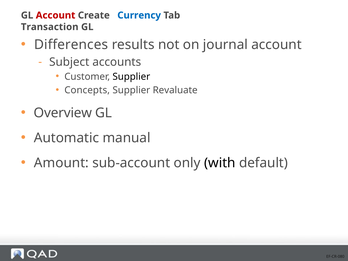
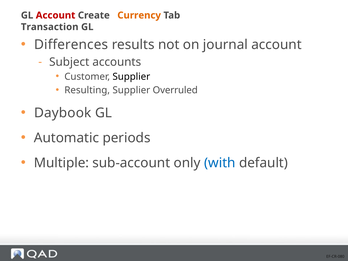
Currency colour: blue -> orange (139, 15)
Concepts: Concepts -> Resulting (87, 90)
Revaluate: Revaluate -> Overruled (175, 90)
Overview: Overview -> Daybook (63, 113)
manual: manual -> periods (127, 138)
Amount: Amount -> Multiple (61, 163)
with colour: black -> blue (220, 163)
